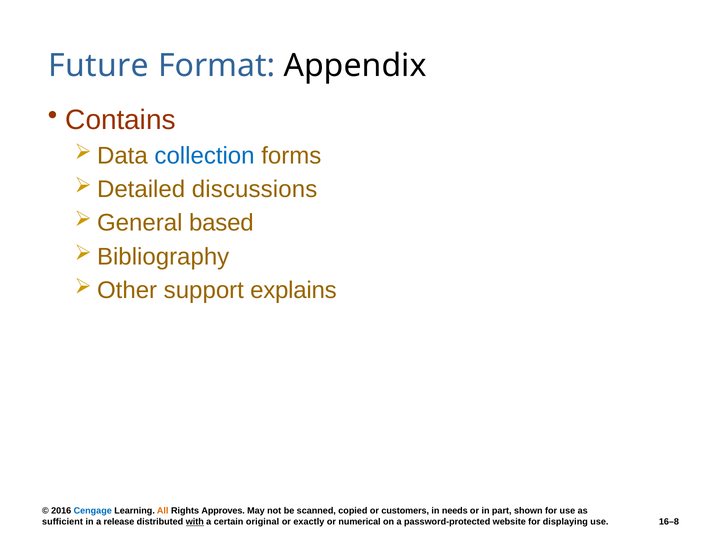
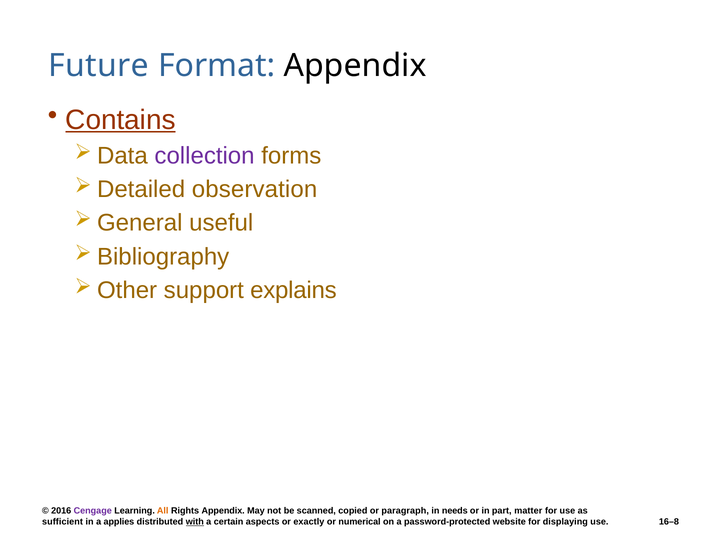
Contains underline: none -> present (121, 120)
collection colour: blue -> purple (205, 156)
discussions: discussions -> observation (255, 189)
based: based -> useful (221, 223)
Cengage colour: blue -> purple (93, 511)
Rights Approves: Approves -> Appendix (223, 511)
customers: customers -> paragraph (405, 511)
shown: shown -> matter (528, 511)
release: release -> applies (119, 522)
original: original -> aspects (263, 522)
